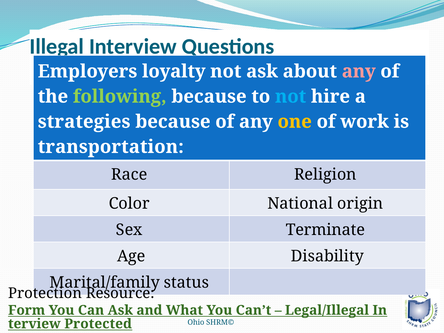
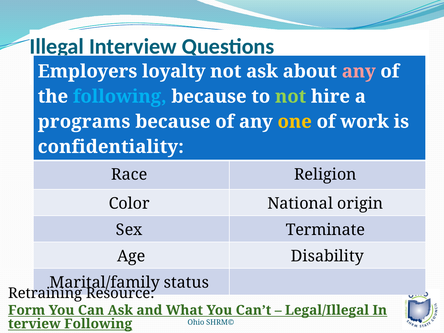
following colour: light green -> light blue (120, 97)
not colour: light blue -> light green (291, 97)
strategies: strategies -> programs (84, 122)
transportation: transportation -> confidentiality (111, 147)
Protection: Protection -> Retraining (45, 293)
Protected: Protected -> Following (98, 324)
